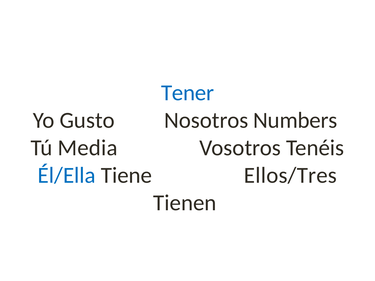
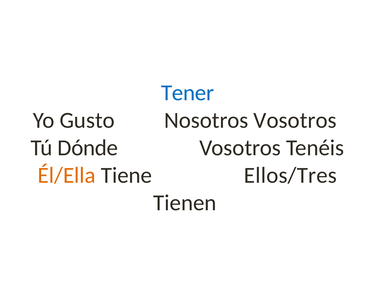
Nosotros Numbers: Numbers -> Vosotros (295, 120)
Media: Media -> Dónde (88, 148)
Él/Ella colour: blue -> orange (67, 175)
